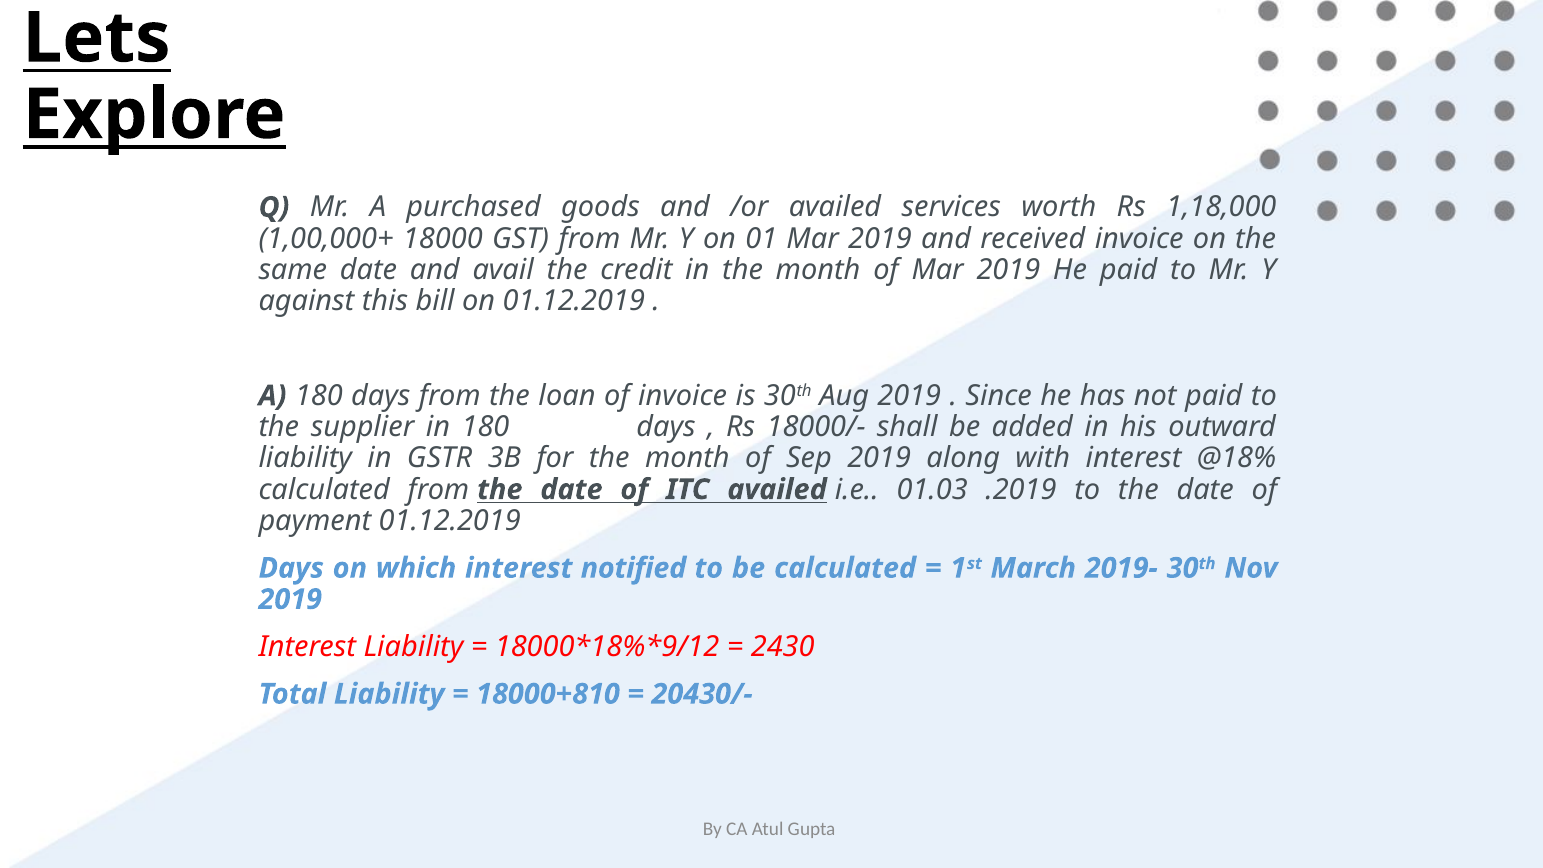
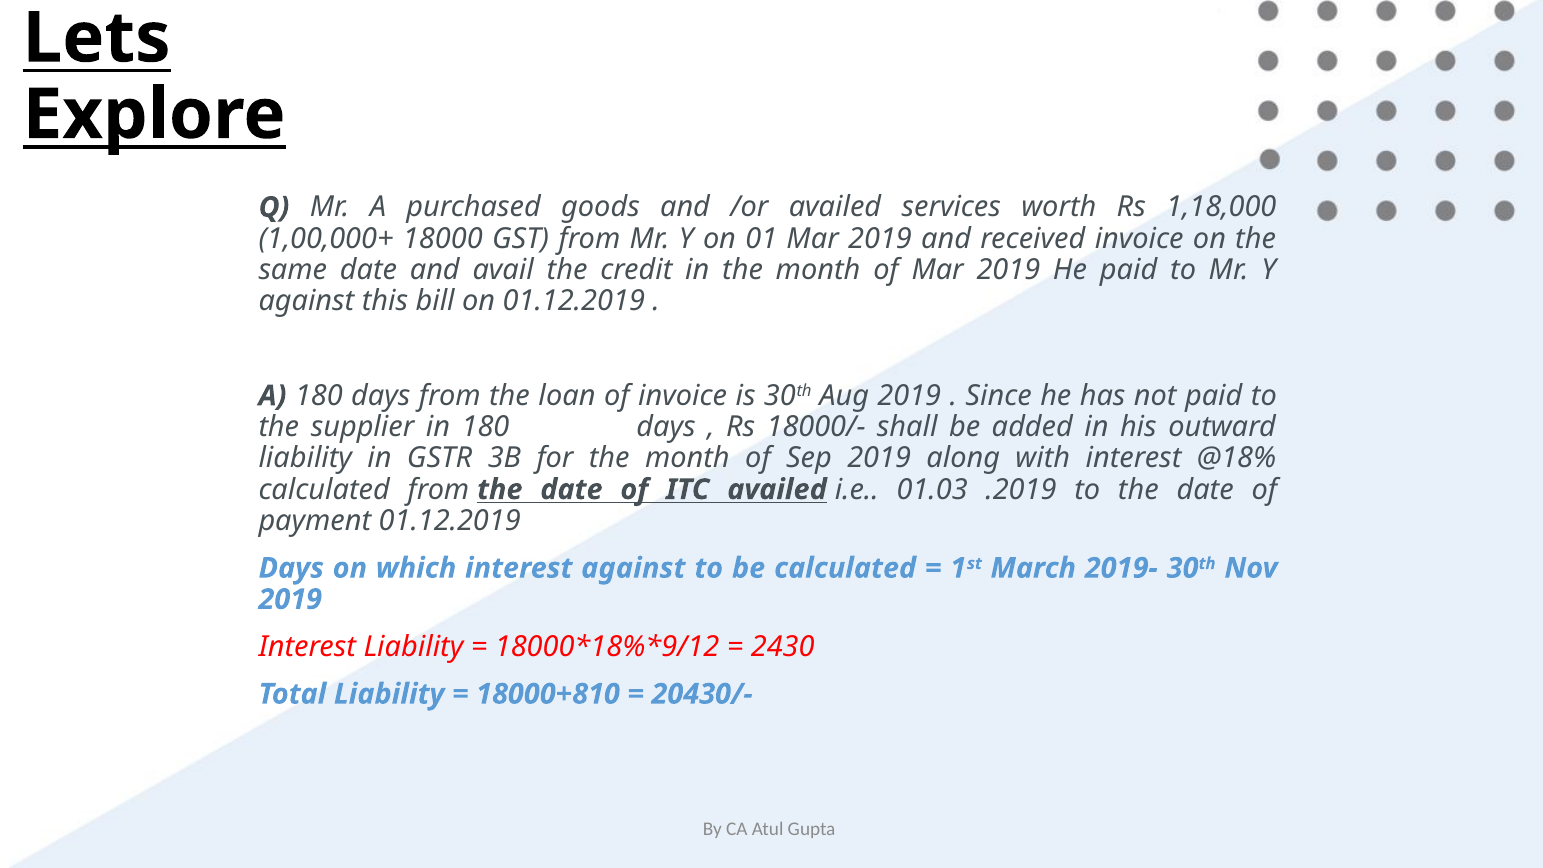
interest notified: notified -> against (633, 568)
